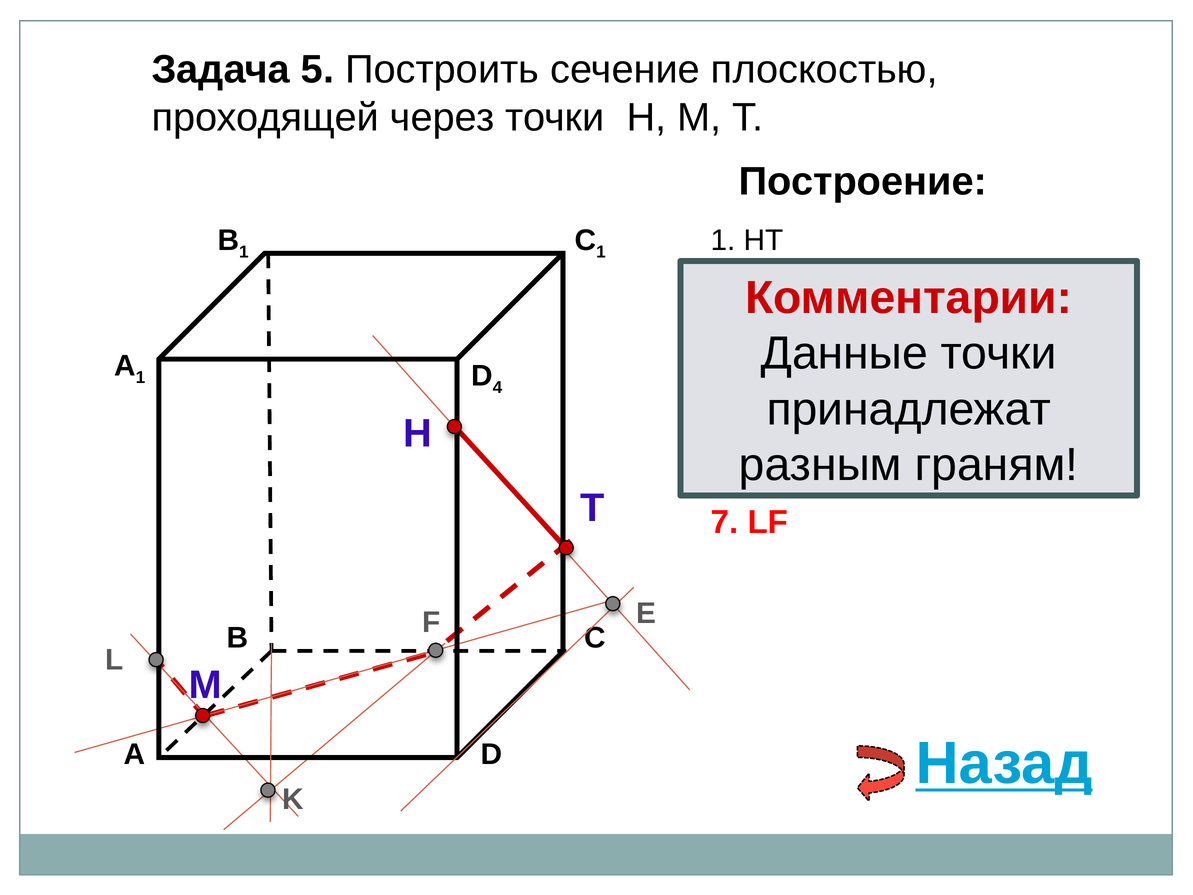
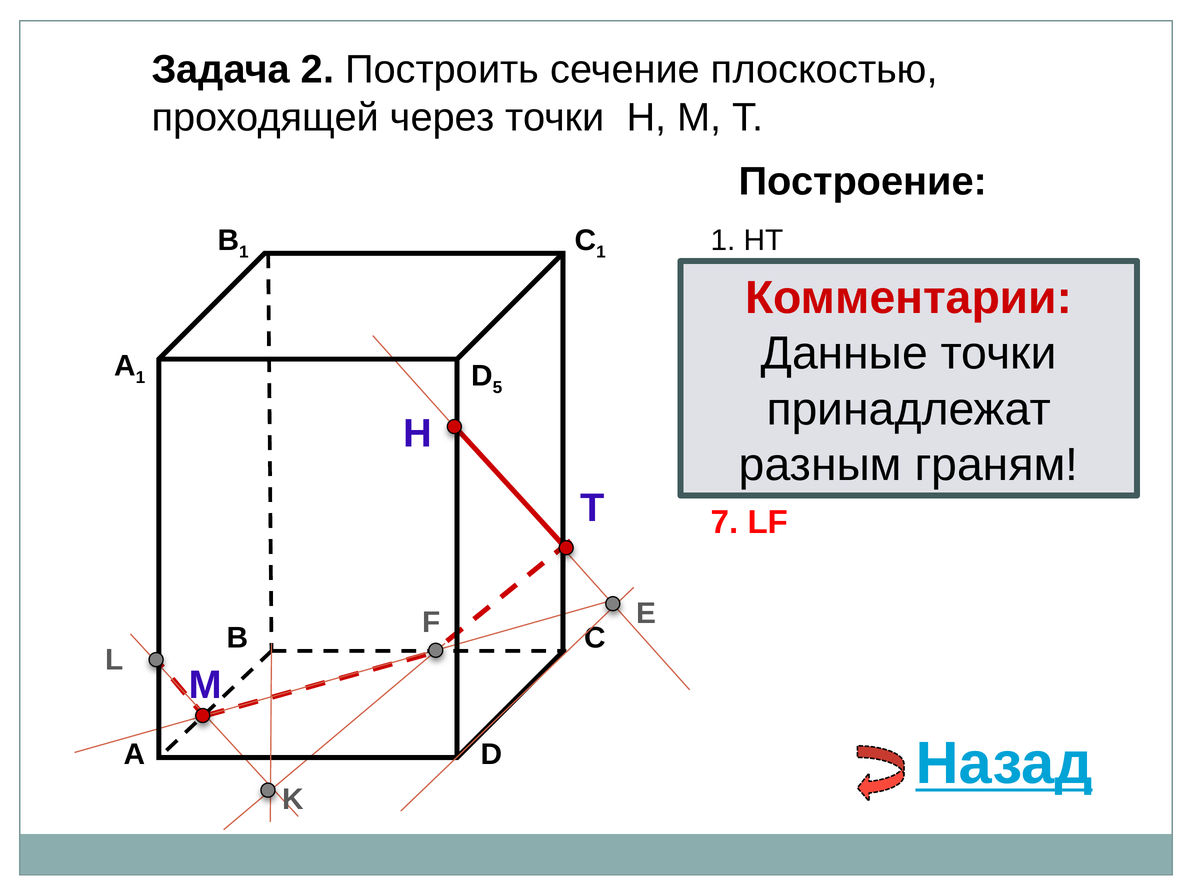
Задача 5: 5 -> 2 (317, 70)
D 4: 4 -> 5 (498, 388)
